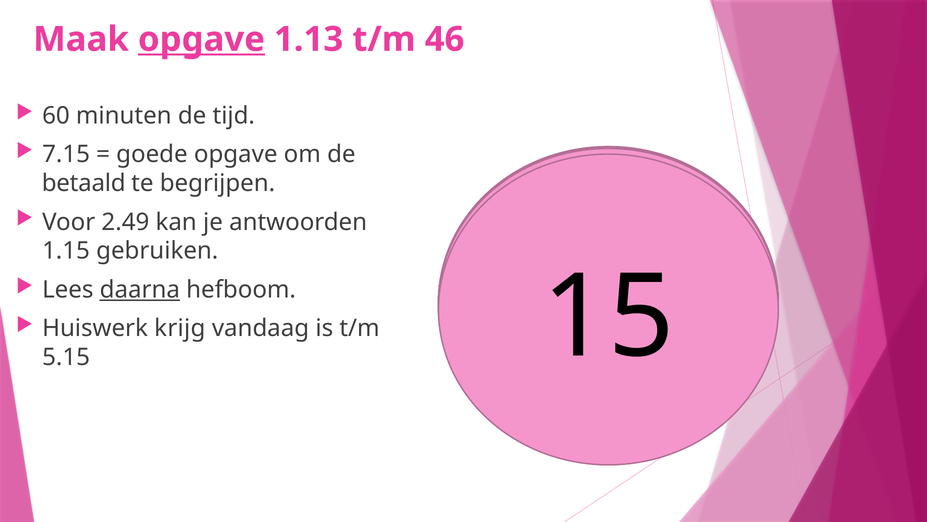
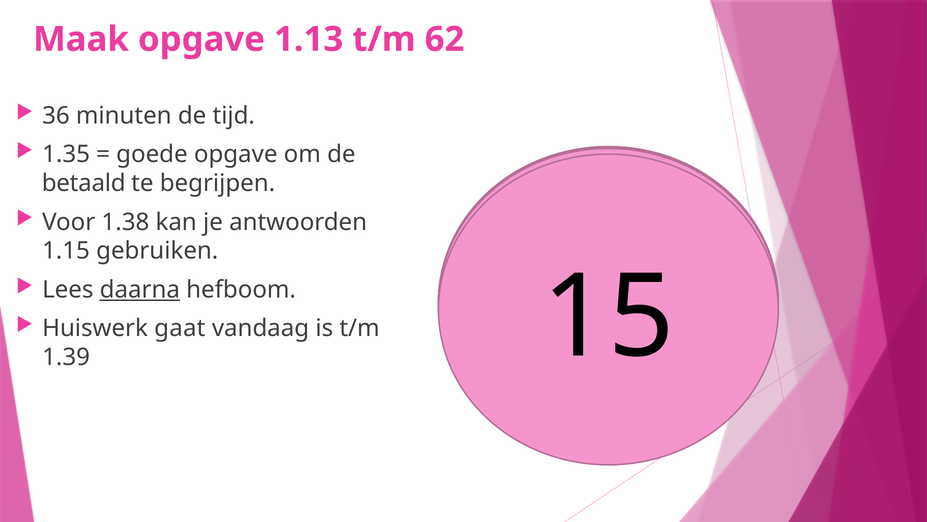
opgave underline: present -> none (201, 39)
46: 46 -> 62 (445, 39)
60: 60 -> 36 (56, 116)
7.15: 7.15 -> 1.35 (66, 154)
2.49: 2.49 -> 1.38 (125, 222)
krijg: krijg -> gaat (180, 328)
5.15: 5.15 -> 1.39 (66, 357)
